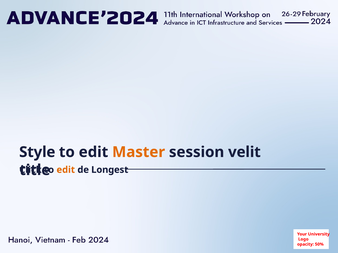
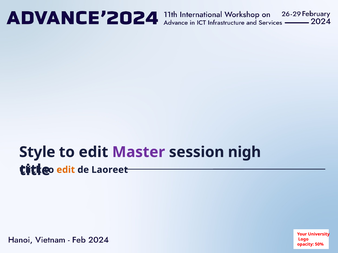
Master colour: orange -> purple (139, 152)
velit: velit -> nigh (244, 152)
Longest: Longest -> Laoreet (110, 170)
